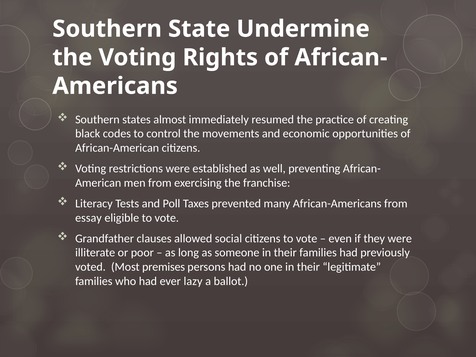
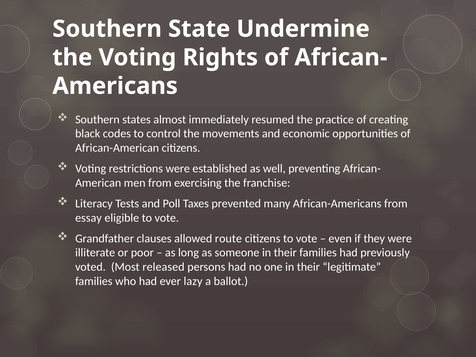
social: social -> route (228, 238)
premises: premises -> released (163, 267)
